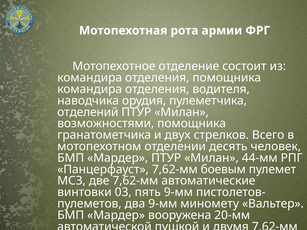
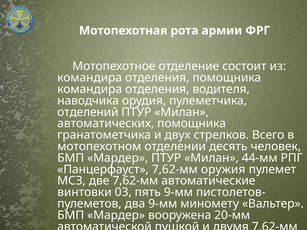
возможностями: возможностями -> автоматических (106, 124)
боевым: боевым -> оружия (223, 170)
